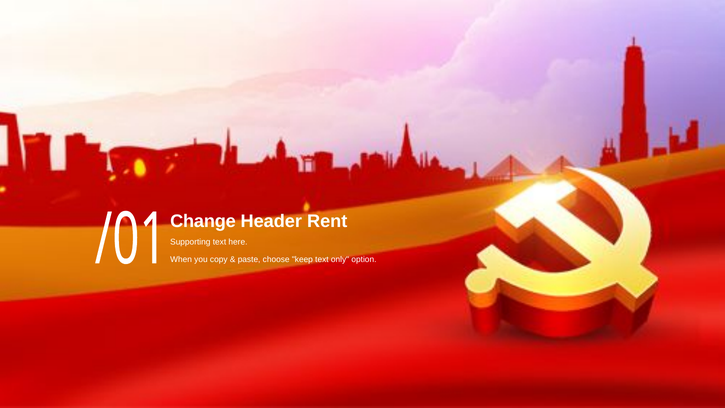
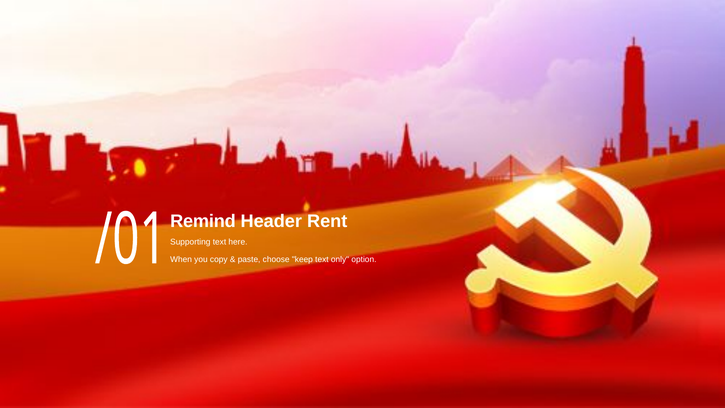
Change: Change -> Remind (203, 221)
